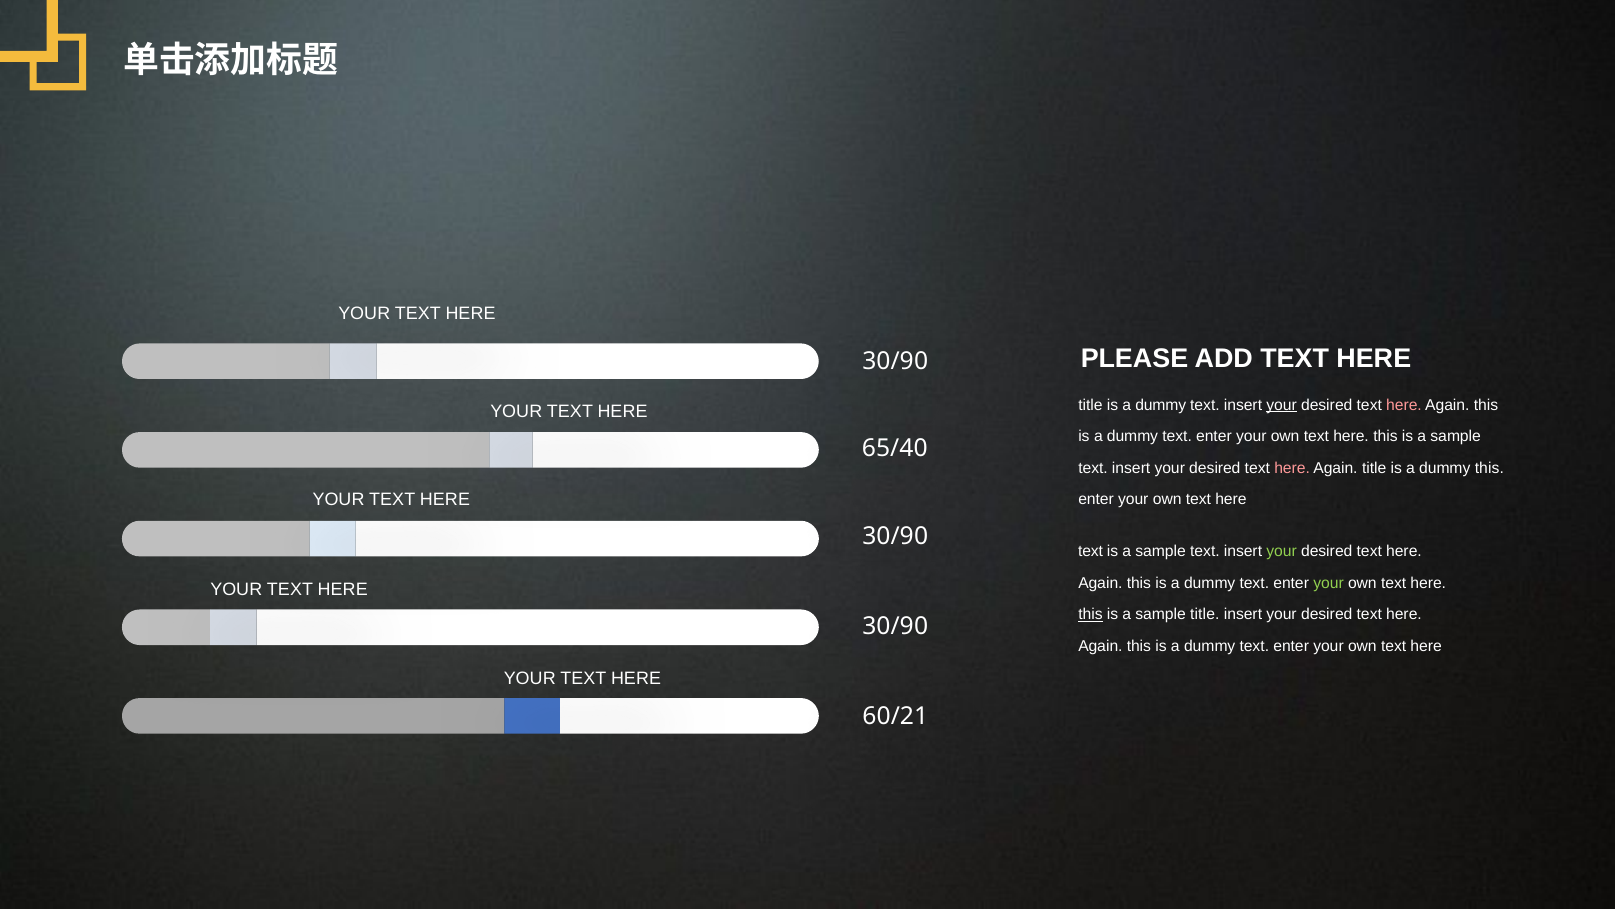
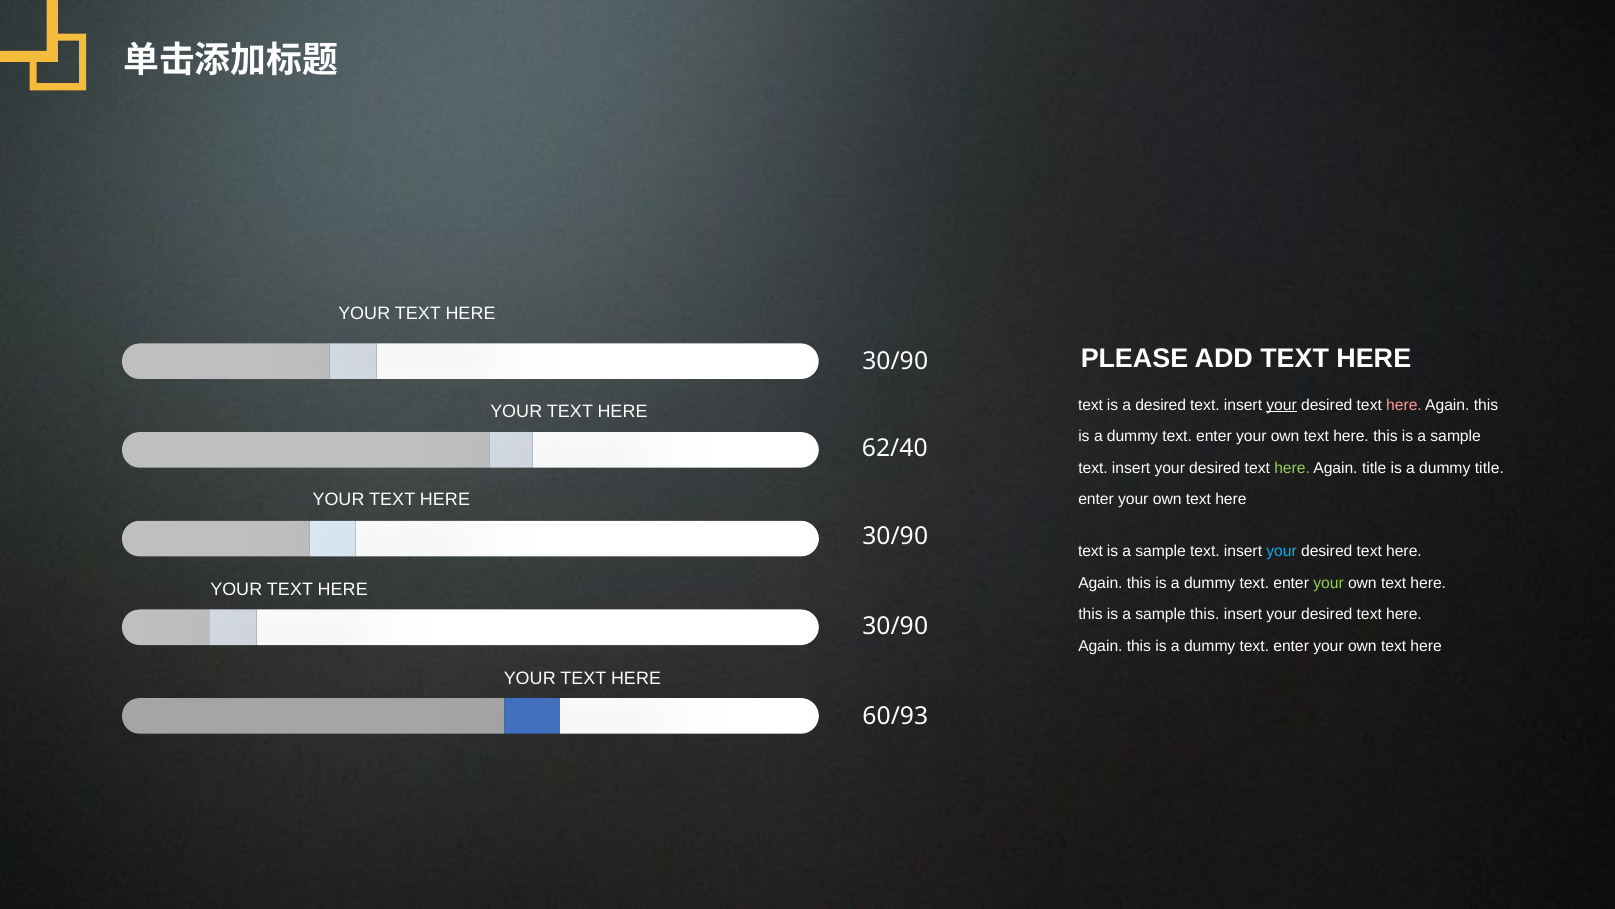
title: title -> text (1091, 405)
dummy: dummy -> desired (1161, 405)
65/40: 65/40 -> 62/40 (895, 448)
here colour: pink -> light green (1292, 468)
dummy this: this -> title (1489, 468)
your colour: light green -> light blue (1282, 551)
this underline: present -> none (1091, 614)
sample title: title -> this (1205, 614)
60/21: 60/21 -> 60/93 (895, 716)
